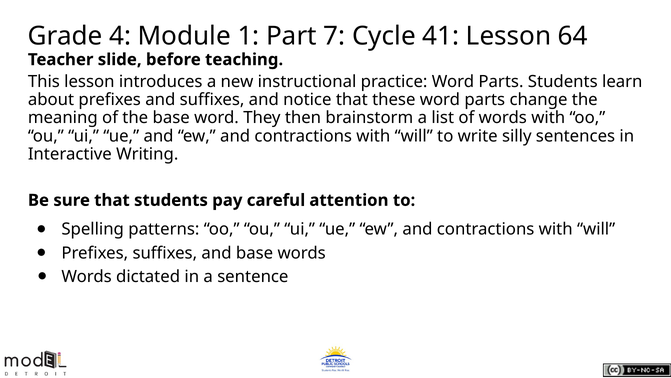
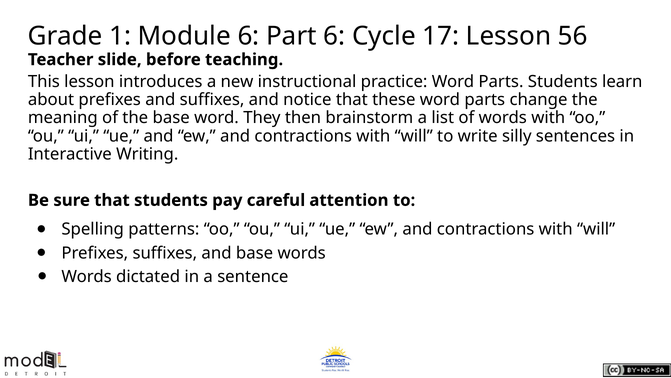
4: 4 -> 1 (120, 36)
Module 1: 1 -> 6 (248, 36)
Part 7: 7 -> 6 (334, 36)
41: 41 -> 17 (441, 36)
64: 64 -> 56 (573, 36)
